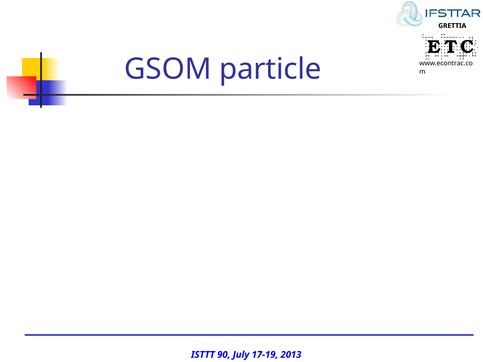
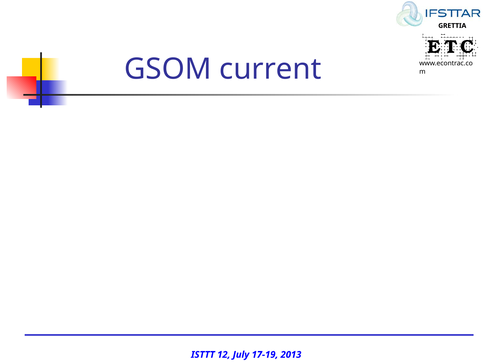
particle: particle -> current (270, 69)
90: 90 -> 12 (224, 355)
